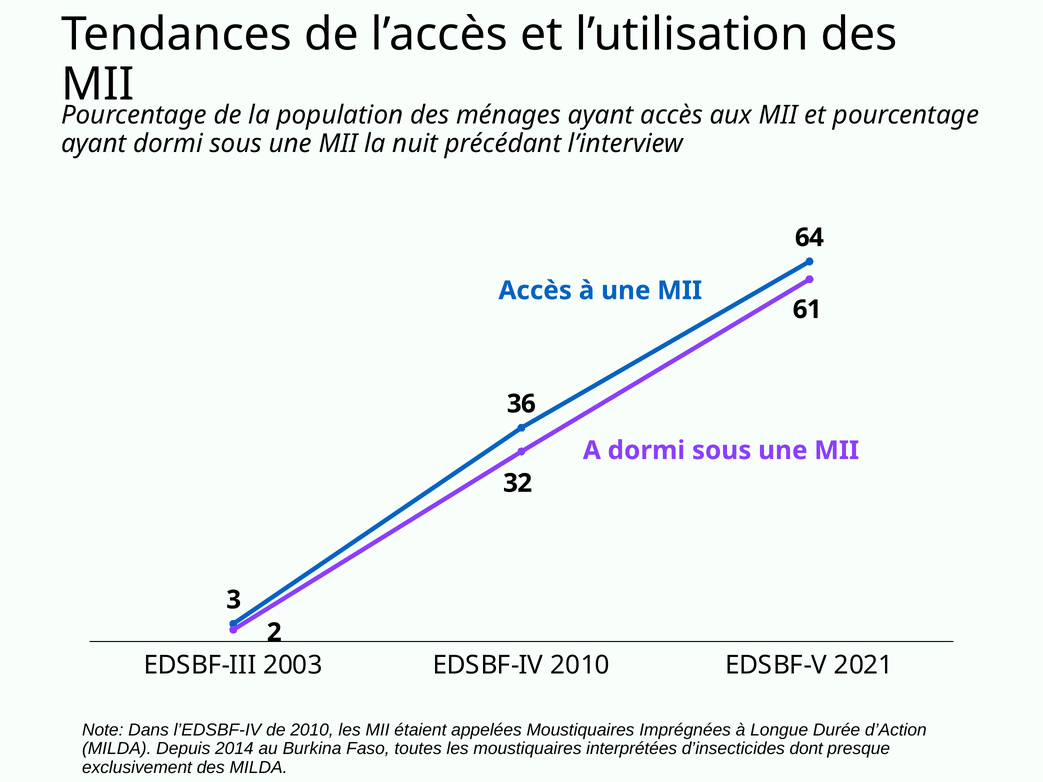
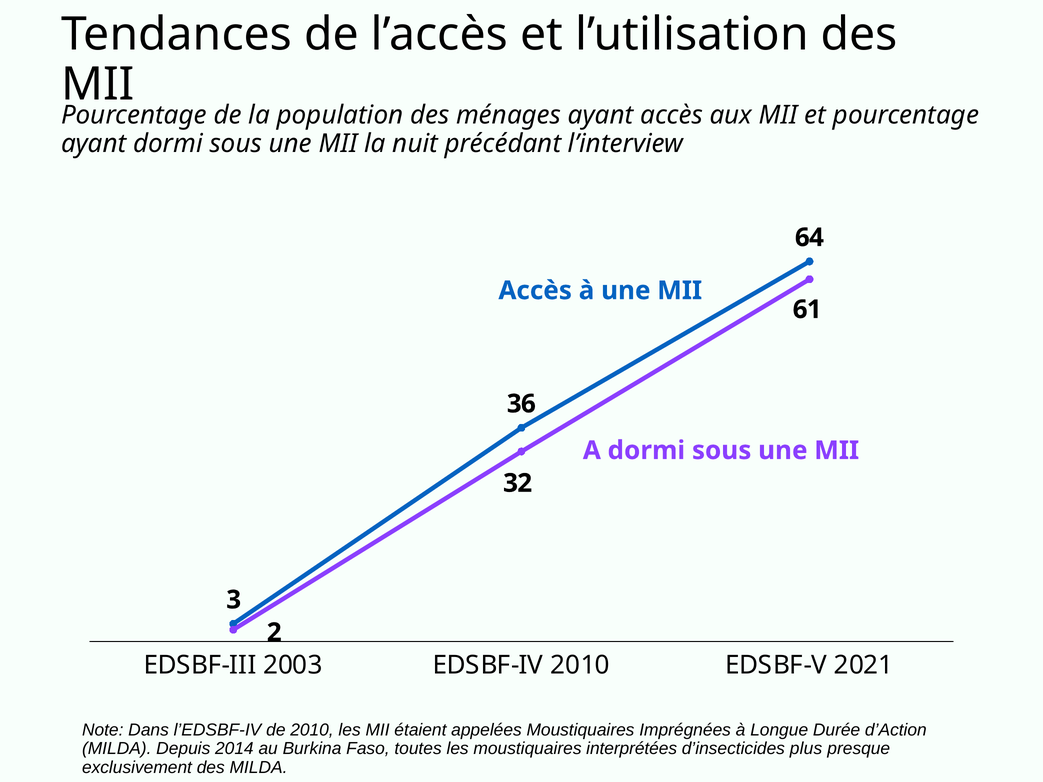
dont: dont -> plus (806, 749)
